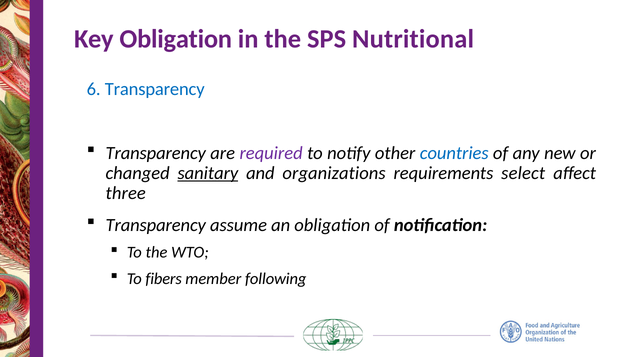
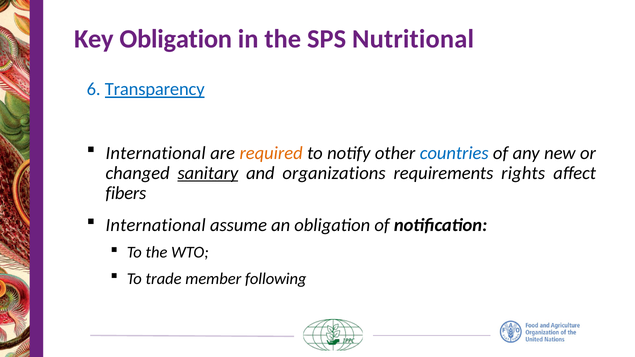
Transparency underline: none -> present (155, 89)
Transparency: Transparency -> International (156, 153)
required colour: purple -> orange (271, 153)
select: select -> rights (523, 173)
three: three -> fibers (126, 193)
Transparency: Transparency -> International (156, 225)
fibers: fibers -> trade (164, 279)
